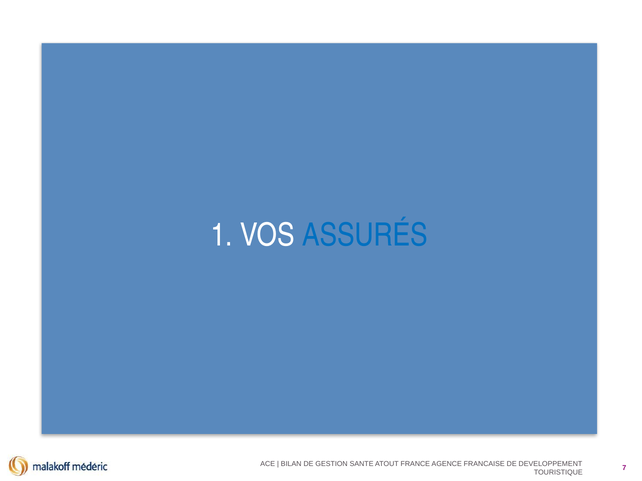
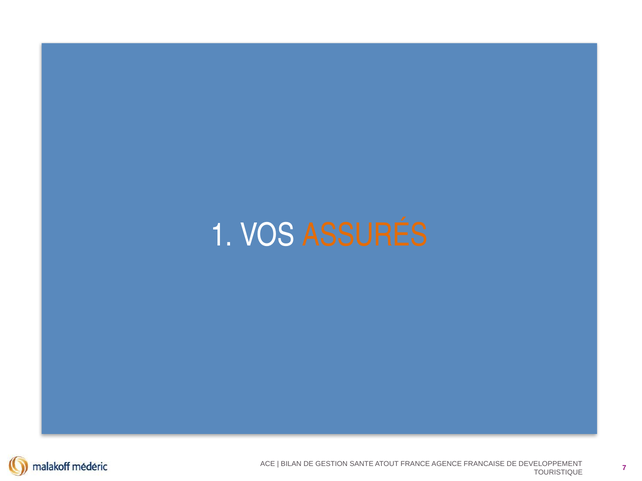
ASSURÉS colour: blue -> orange (365, 235)
